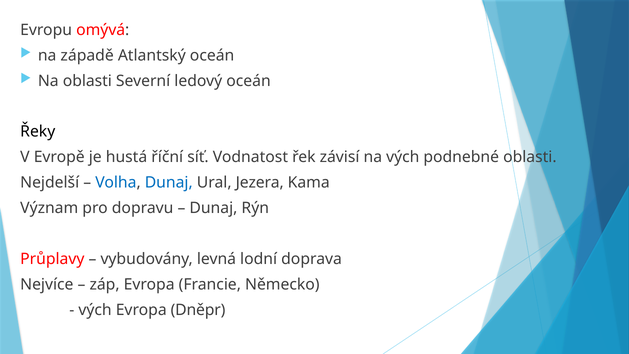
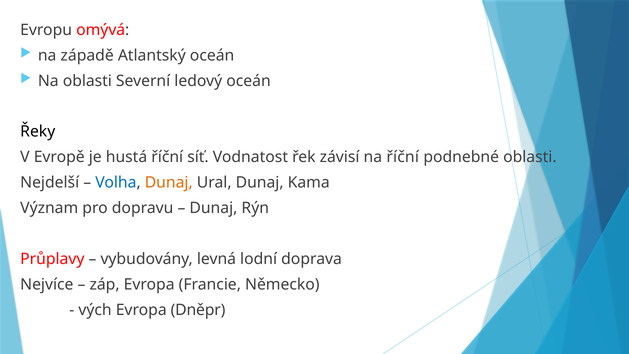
na vých: vých -> říční (403, 157)
Dunaj colour: blue -> orange (169, 183)
Ural Jezera: Jezera -> Dunaj (260, 183)
